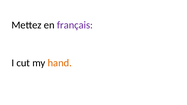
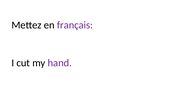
hand colour: orange -> purple (60, 63)
